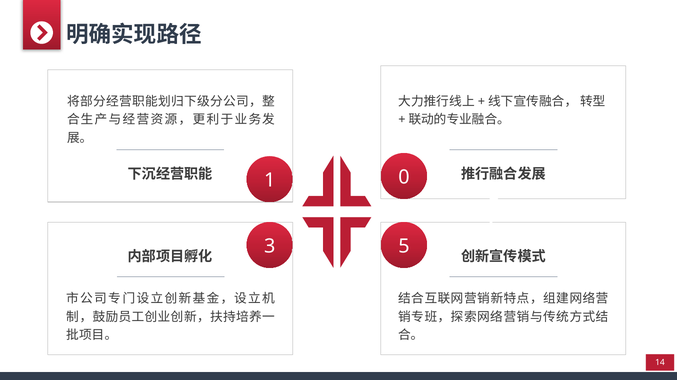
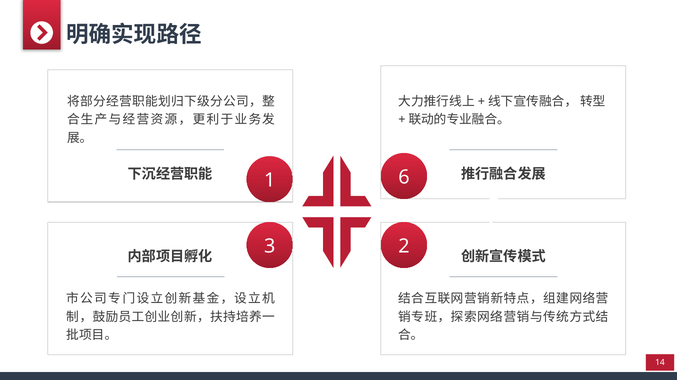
0: 0 -> 6 (404, 178)
5: 5 -> 2 (404, 247)
